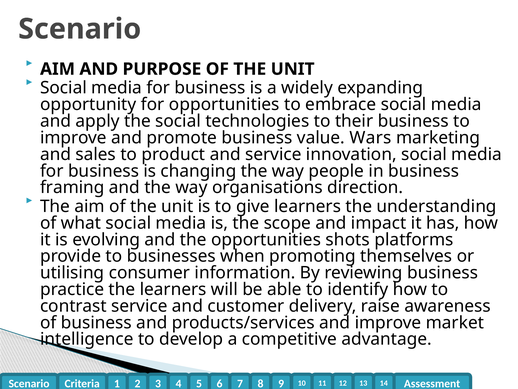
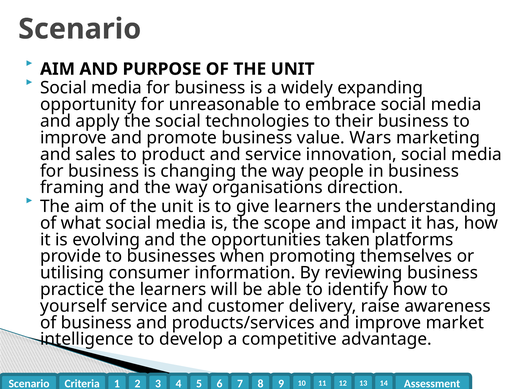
for opportunities: opportunities -> unreasonable (224, 104)
shots: shots -> taken (348, 239)
contrast: contrast -> yourself (73, 306)
